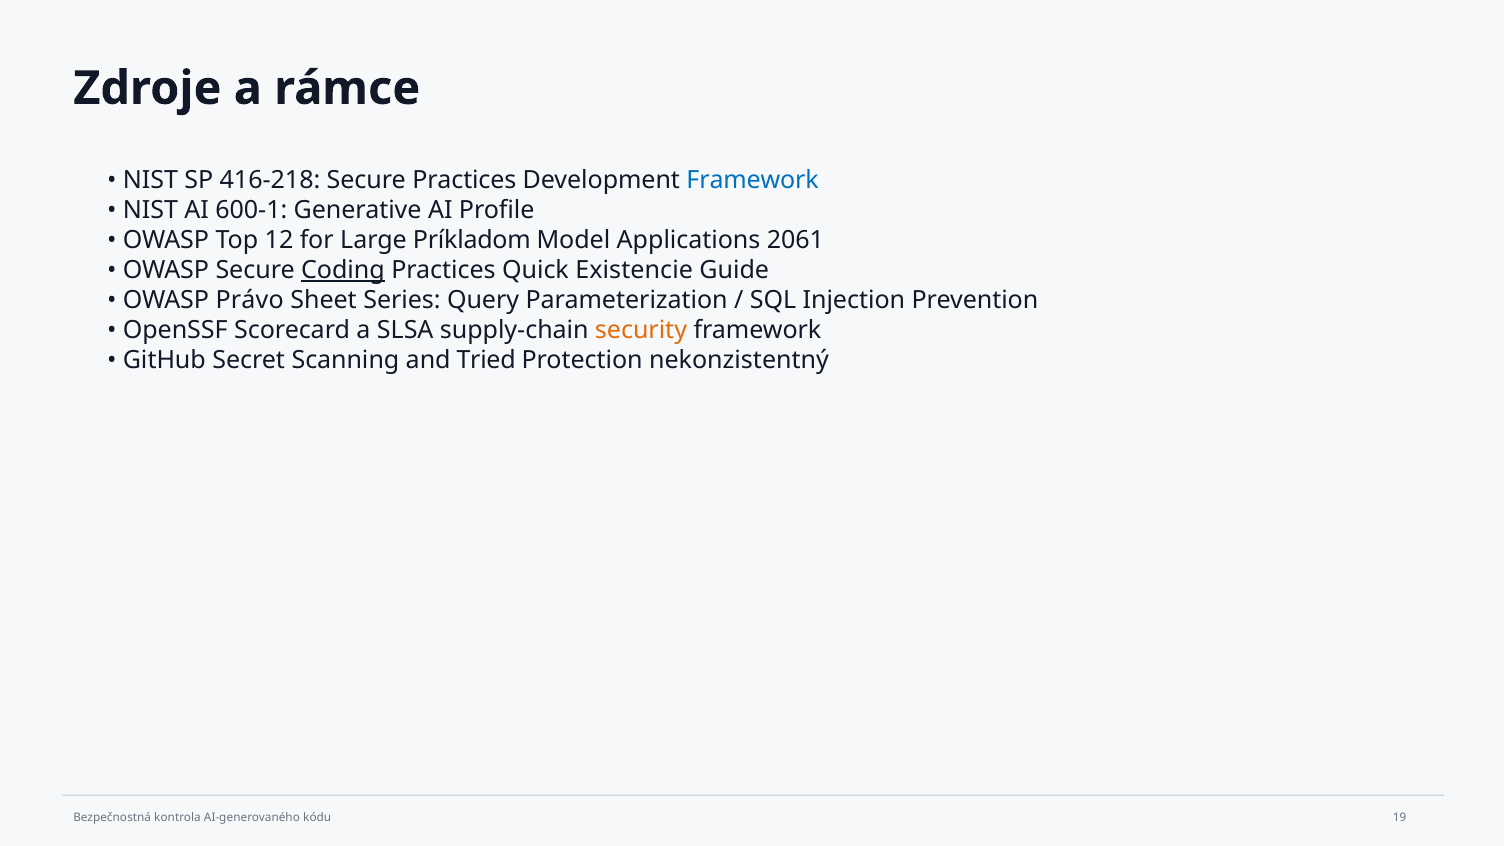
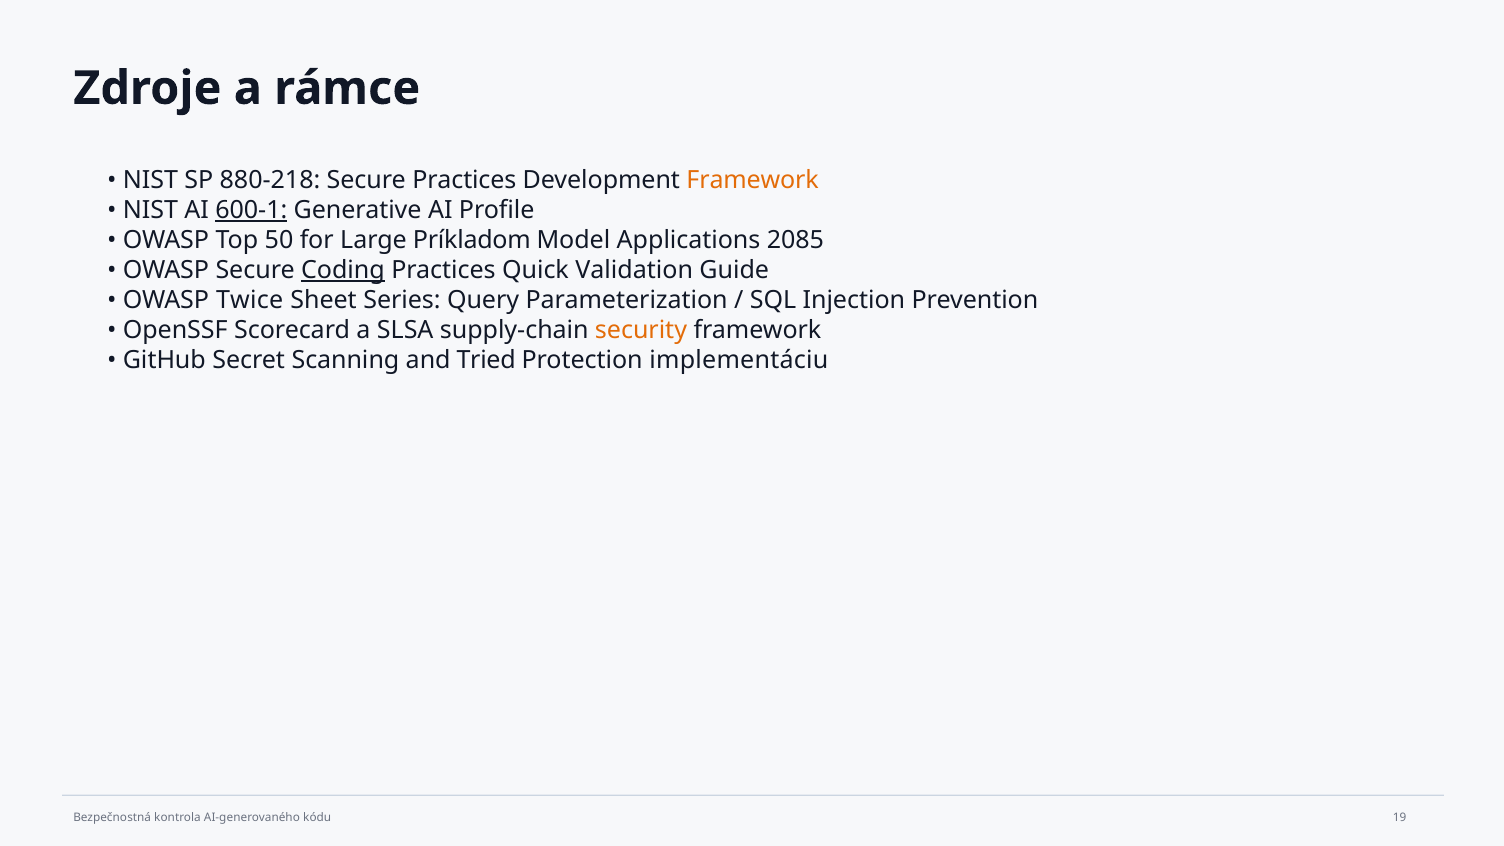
416-218: 416-218 -> 880-218 (270, 180)
Framework colour: blue -> orange (753, 180)
600-1 underline: none -> present (251, 210)
12: 12 -> 50 (279, 240)
2061: 2061 -> 2085 (795, 240)
Existencie: Existencie -> Validation (634, 270)
Právo: Právo -> Twice (250, 300)
nekonzistentný: nekonzistentný -> implementáciu (739, 360)
